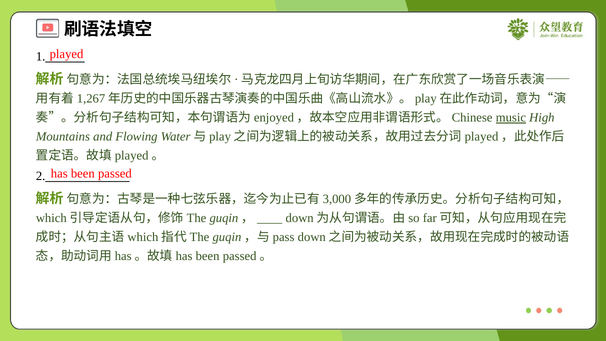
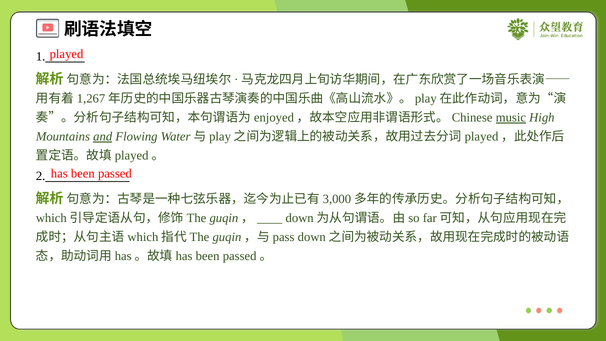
and underline: none -> present (103, 137)
